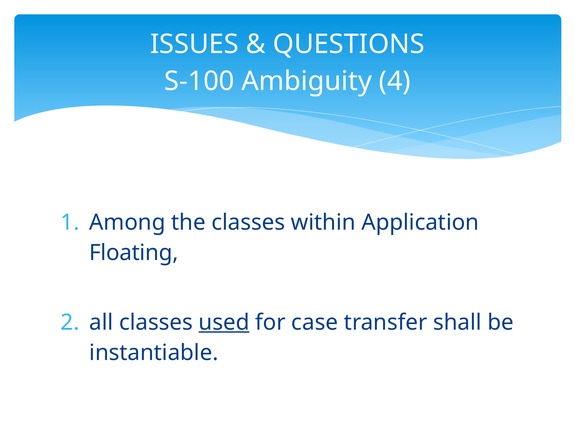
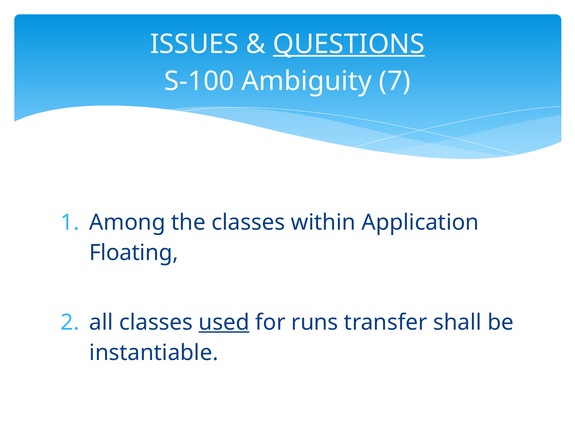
QUESTIONS underline: none -> present (349, 44)
4: 4 -> 7 (395, 81)
case: case -> runs (315, 323)
